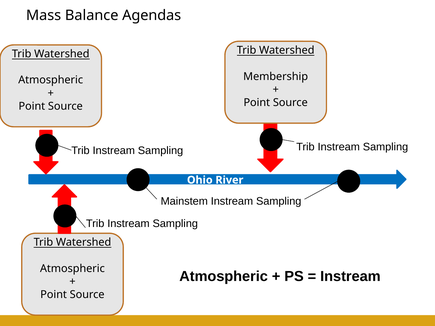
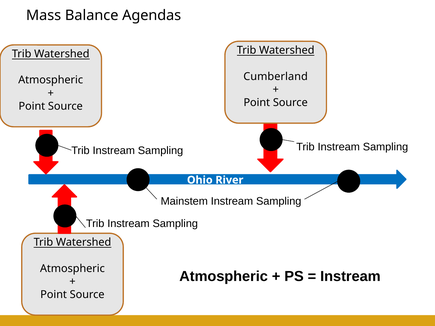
Membership: Membership -> Cumberland (276, 77)
